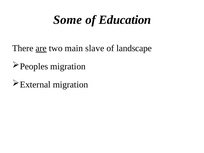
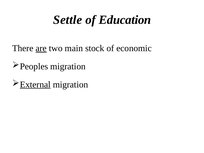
Some: Some -> Settle (68, 20)
slave: slave -> stock (95, 48)
landscape: landscape -> economic (134, 48)
External underline: none -> present (35, 85)
